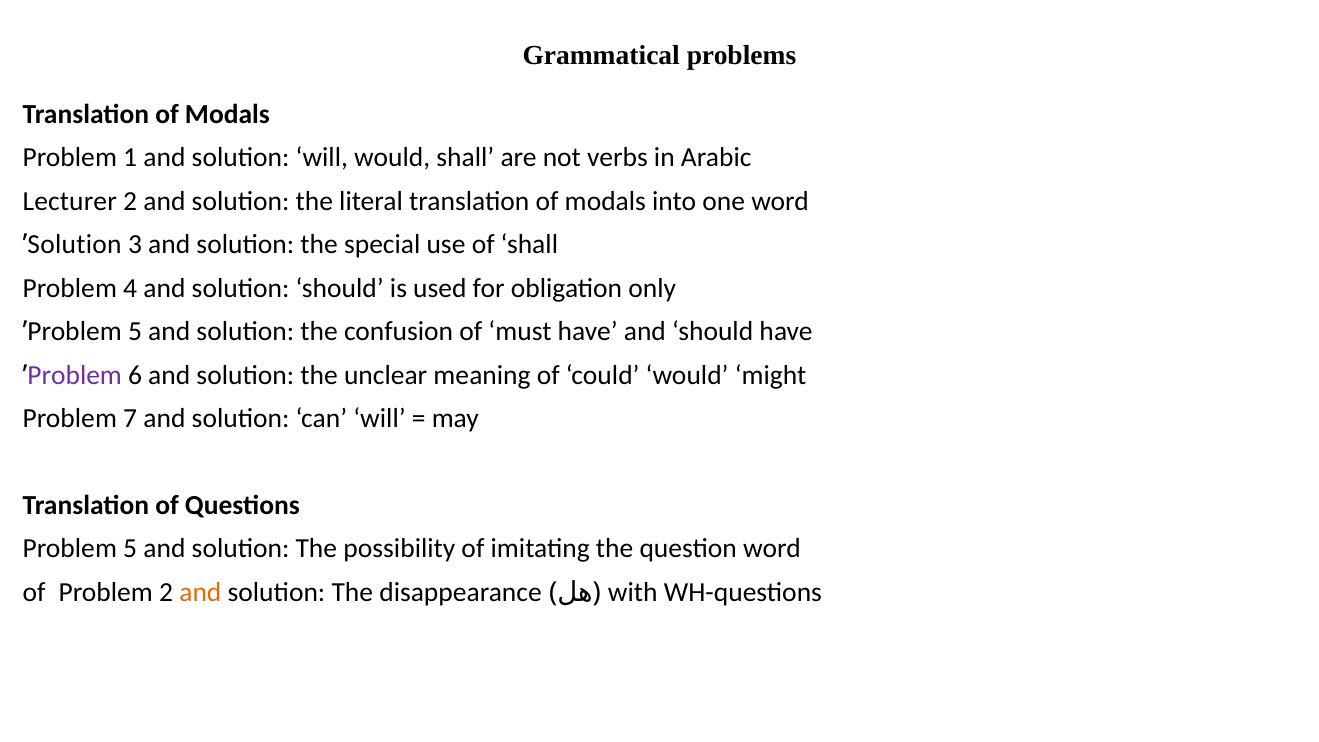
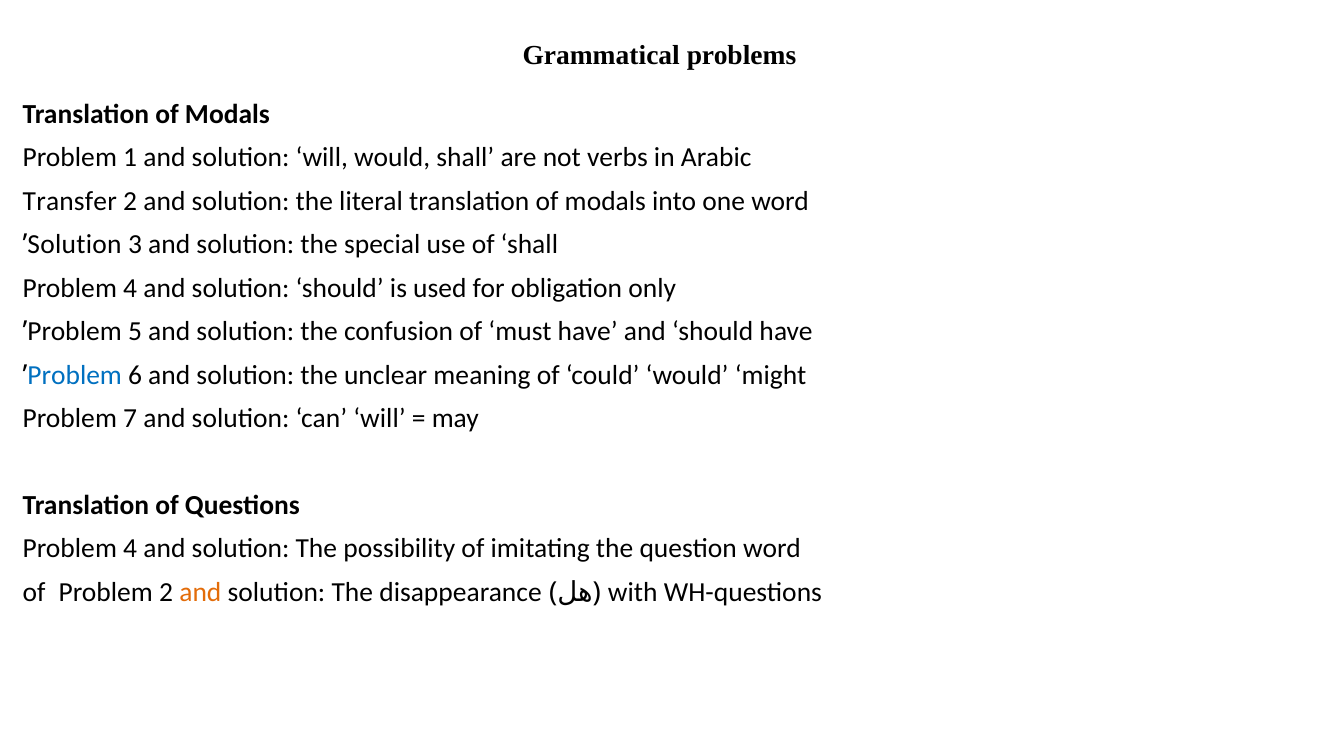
Lecturer: Lecturer -> Transfer (70, 201)
Problem colour: purple -> blue (75, 375)
5: 5 -> 4 (130, 549)
